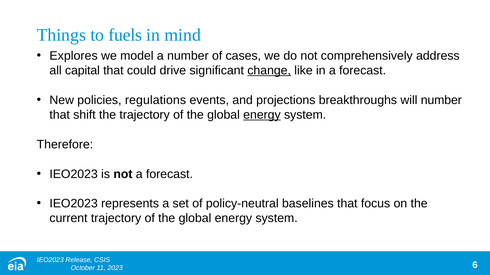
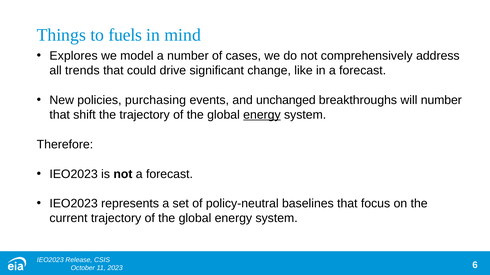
capital: capital -> trends (82, 71)
change underline: present -> none (269, 71)
regulations: regulations -> purchasing (155, 100)
projections: projections -> unchanged (286, 100)
